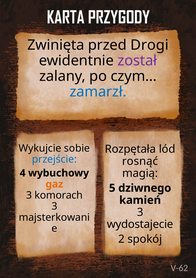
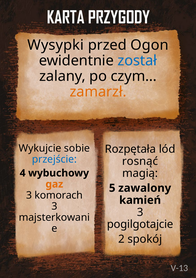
Zwinięta: Zwinięta -> Wysypki (56, 45)
Drogi: Drogi -> Ogon (150, 45)
został colour: purple -> blue (137, 61)
zamarzł colour: blue -> orange (98, 92)
dziwnego: dziwnego -> zawalony (145, 188)
wydostajecie: wydostajecie -> pogilgotajcie (140, 225)
V-62: V-62 -> V-13 (179, 268)
